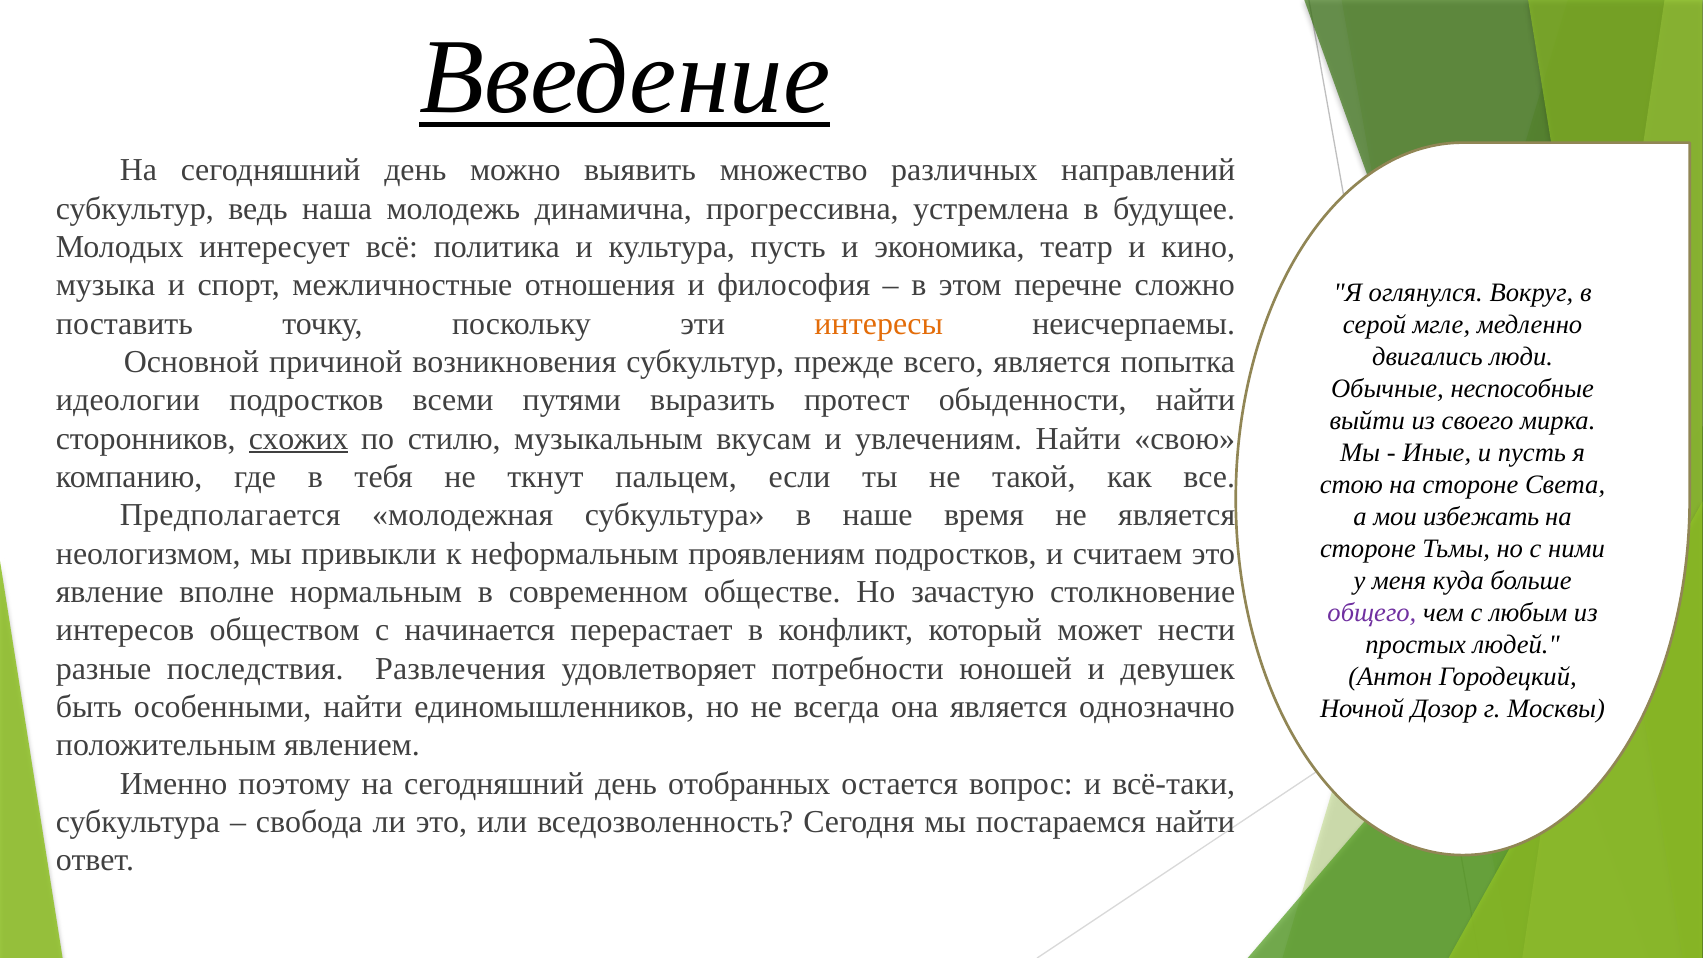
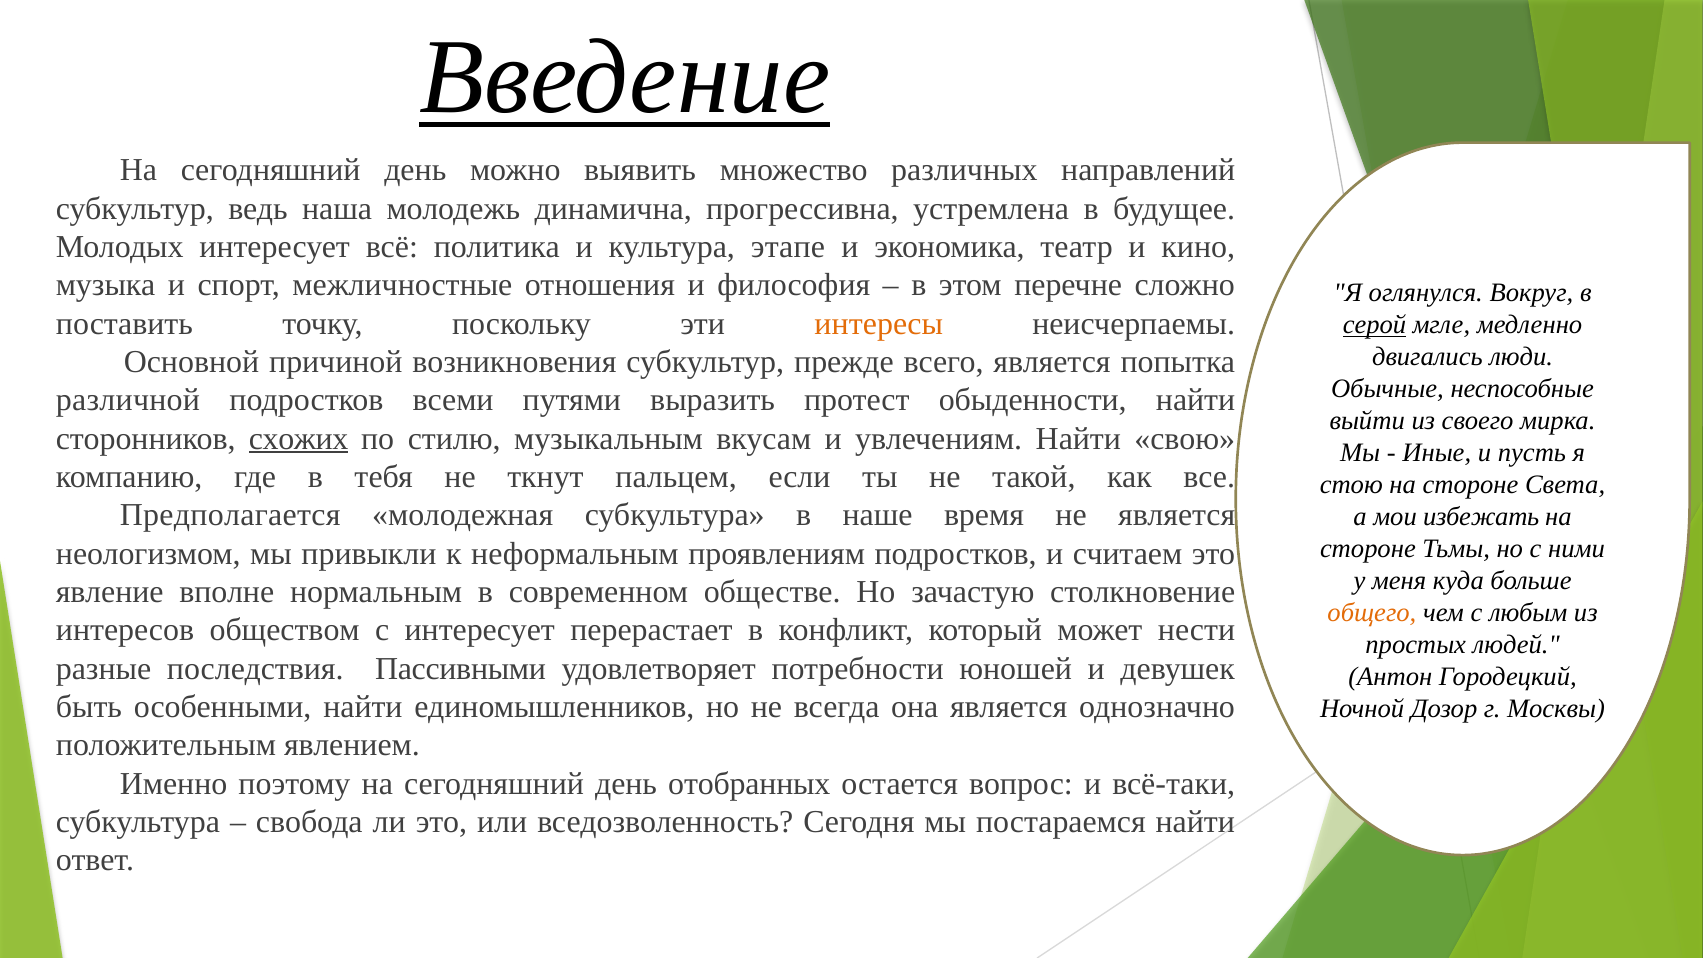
культура пусть: пусть -> этапе (788, 247)
серой underline: none -> present (1374, 325)
идеологии: идеологии -> различной (128, 400)
общего colour: purple -> orange (1372, 612)
с начинается: начинается -> интересует (480, 630)
Развлечения: Развлечения -> Пассивными (461, 669)
